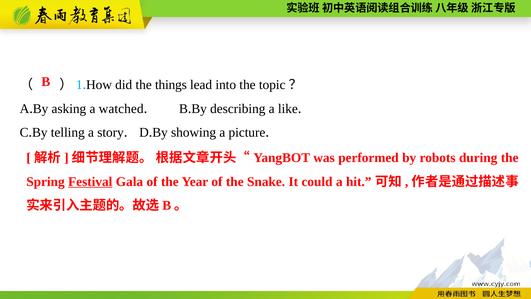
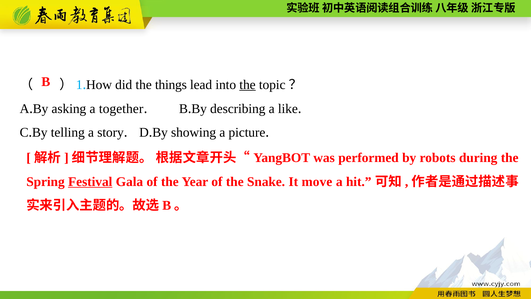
the underline: none -> present (248, 85)
watched: watched -> together (121, 109)
could: could -> move (317, 181)
